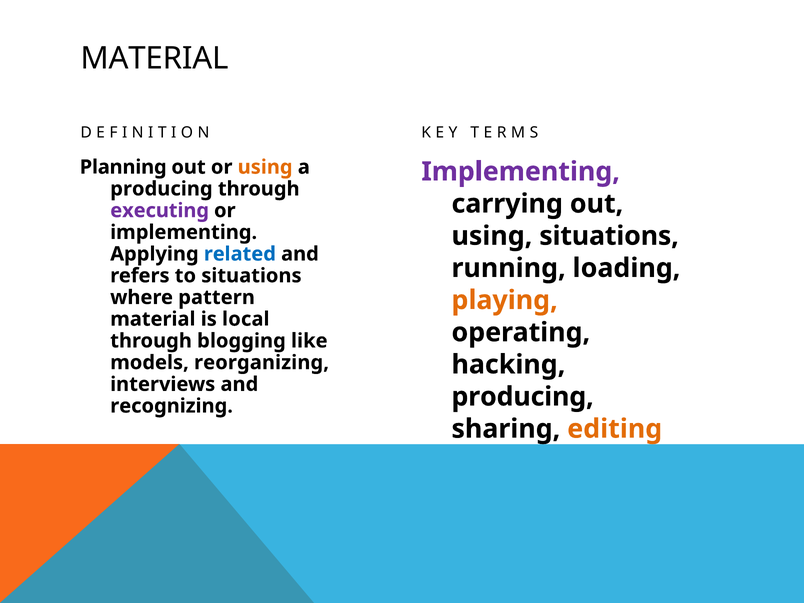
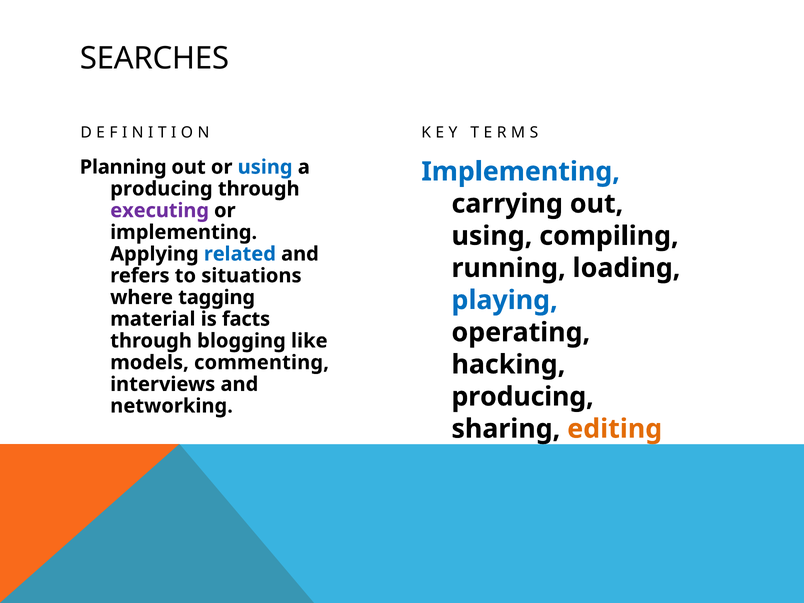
MATERIAL: MATERIAL -> SEARCHES (154, 58)
using colour: orange -> blue (265, 167)
Implementing colour: purple -> blue (521, 172)
using situations: situations -> compiling (609, 236)
pattern: pattern -> tagging (217, 297)
playing colour: orange -> blue (505, 300)
local: local -> facts (246, 319)
reorganizing: reorganizing -> commenting (261, 363)
recognizing: recognizing -> networking (172, 406)
